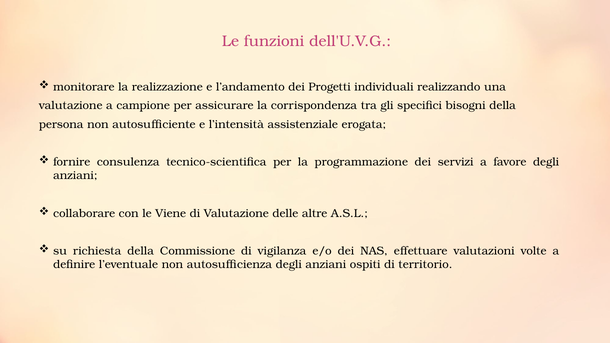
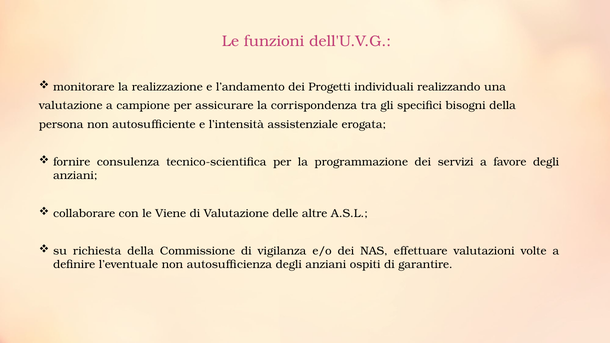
territorio: territorio -> garantire (425, 265)
